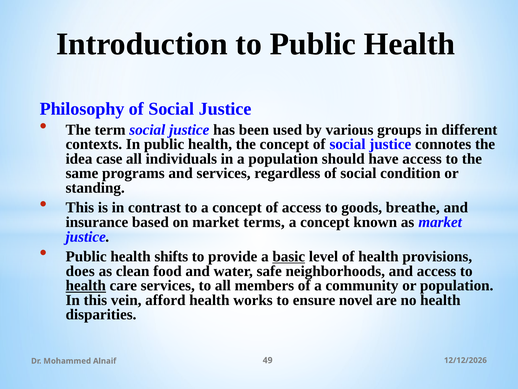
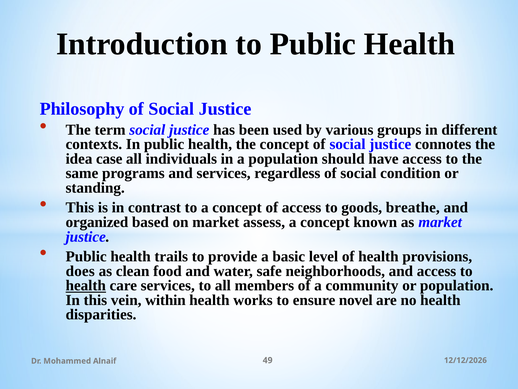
insurance: insurance -> organized (97, 222)
terms: terms -> assess (264, 222)
shifts: shifts -> trails (171, 256)
basic underline: present -> none (289, 256)
afford: afford -> within (165, 300)
